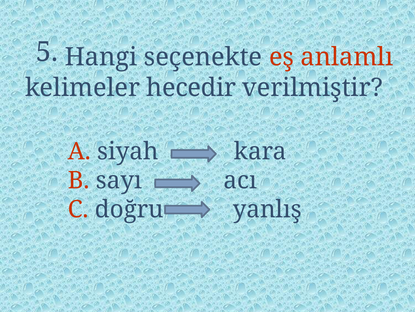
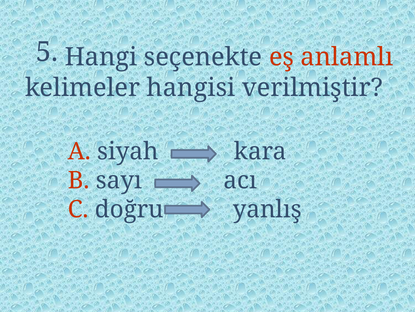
hecedir: hecedir -> hangisi (191, 87)
